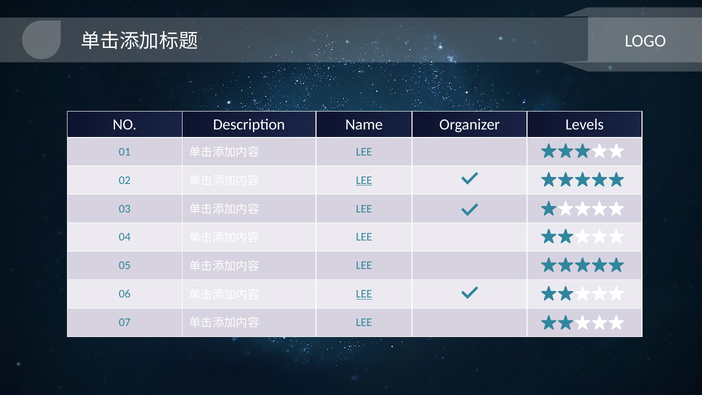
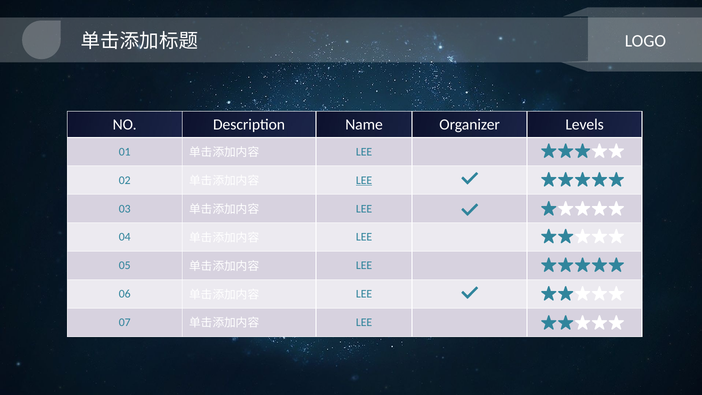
LEE underline: present -> none (364, 294)
